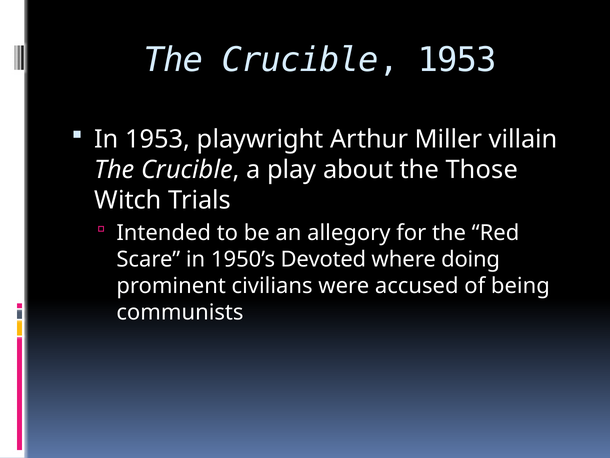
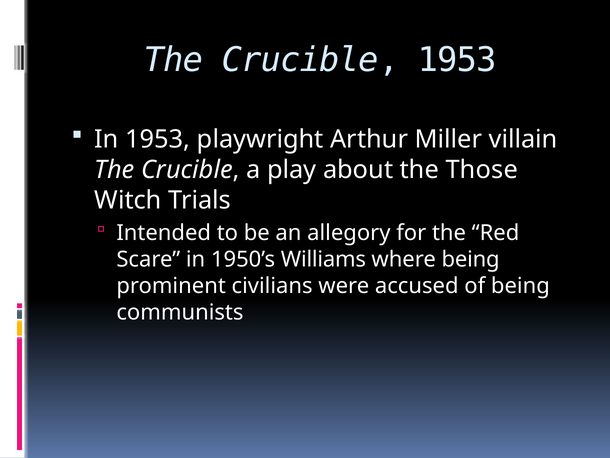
Devoted: Devoted -> Williams (323, 259)
where doing: doing -> being (471, 259)
